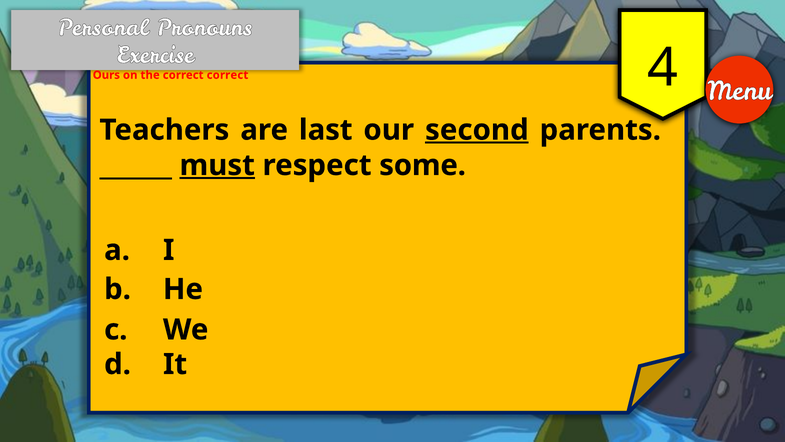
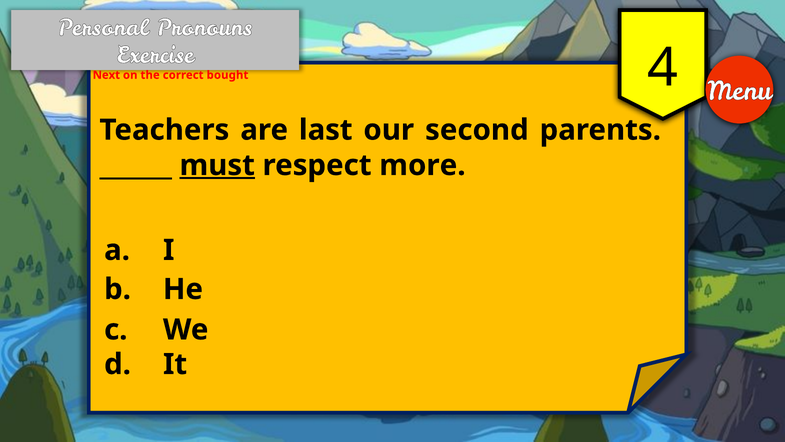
Ours: Ours -> Next (106, 75)
correct correct: correct -> bought (227, 75)
second underline: present -> none (477, 130)
some: some -> more (422, 165)
